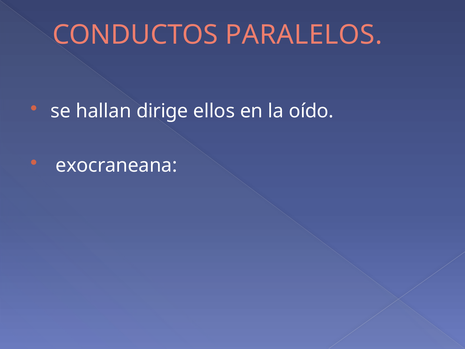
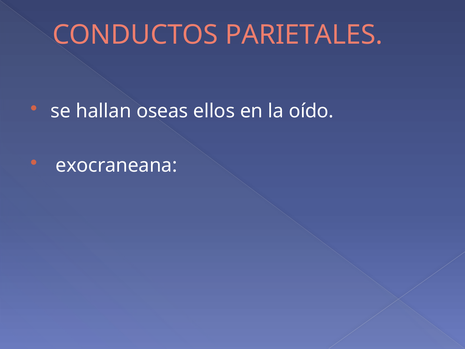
PARALELOS: PARALELOS -> PARIETALES (304, 35)
dirige: dirige -> oseas (162, 111)
